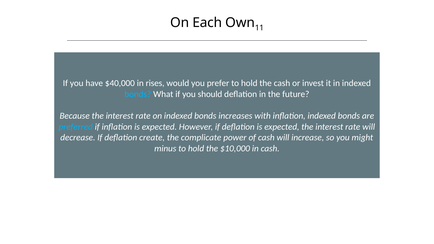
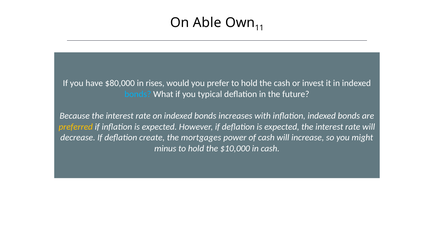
Each: Each -> Able (207, 23)
$40,000: $40,000 -> $80,000 (120, 83)
should: should -> typical (210, 94)
preferred colour: light blue -> yellow (76, 127)
complicate: complicate -> mortgages (201, 138)
